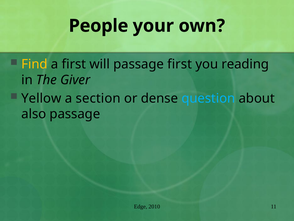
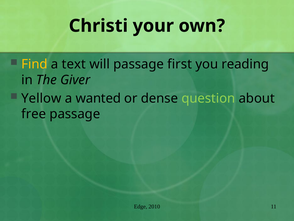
People: People -> Christi (98, 26)
a first: first -> text (74, 64)
section: section -> wanted (98, 98)
question colour: light blue -> light green (208, 98)
also: also -> free (34, 114)
